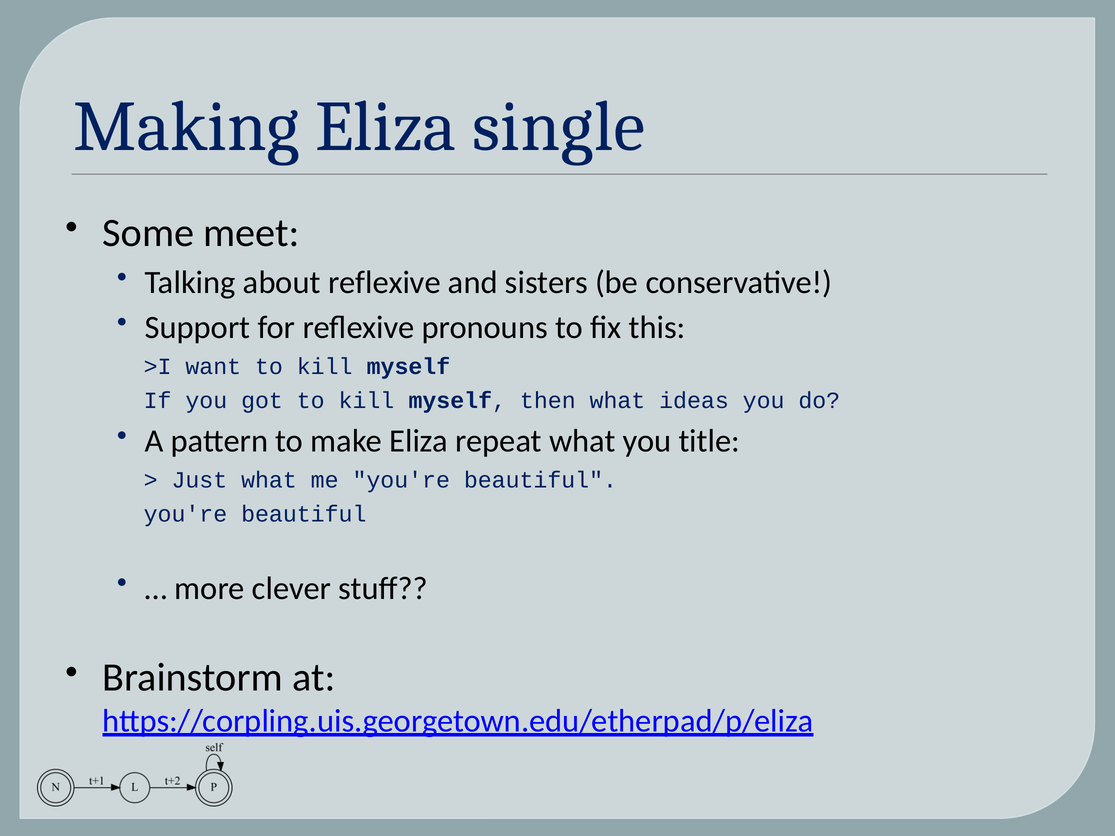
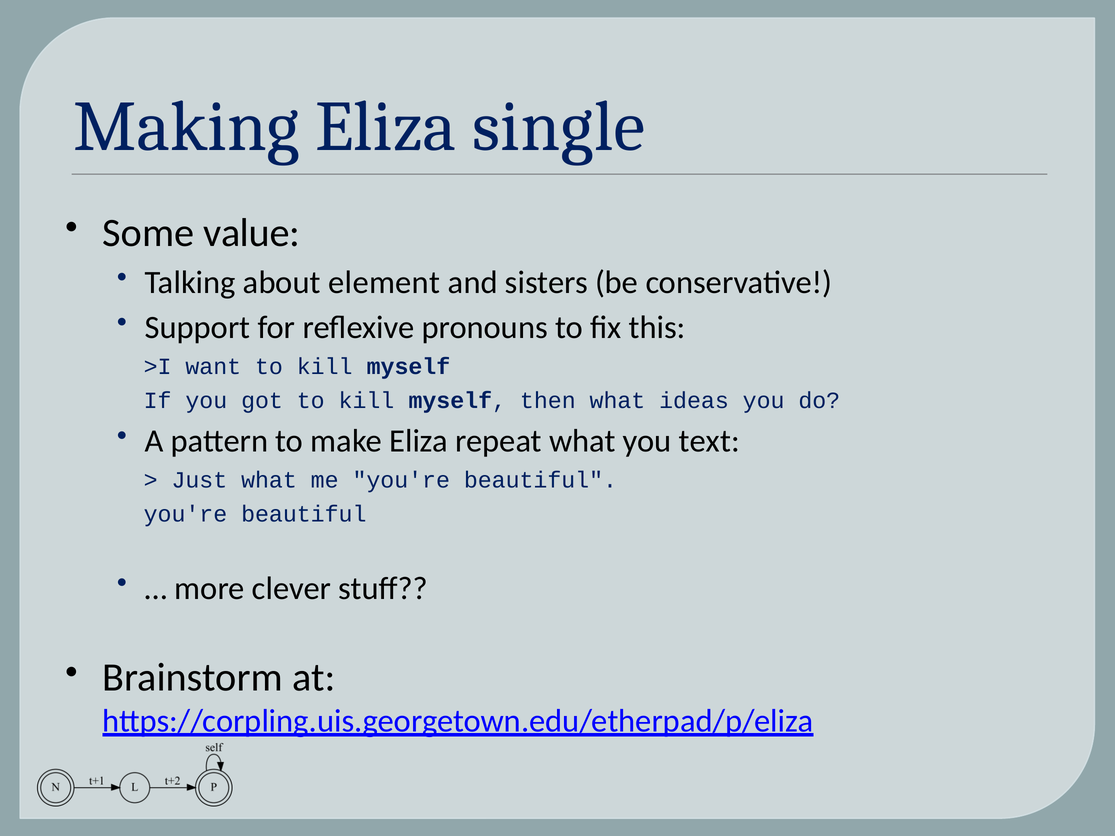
meet: meet -> value (252, 233)
about reflexive: reflexive -> element (384, 283)
title: title -> text (709, 441)
